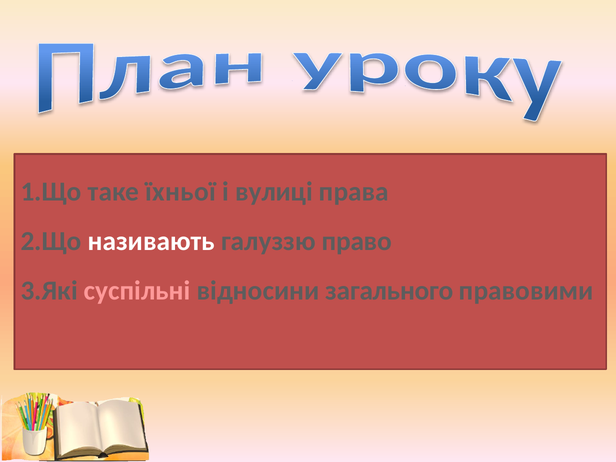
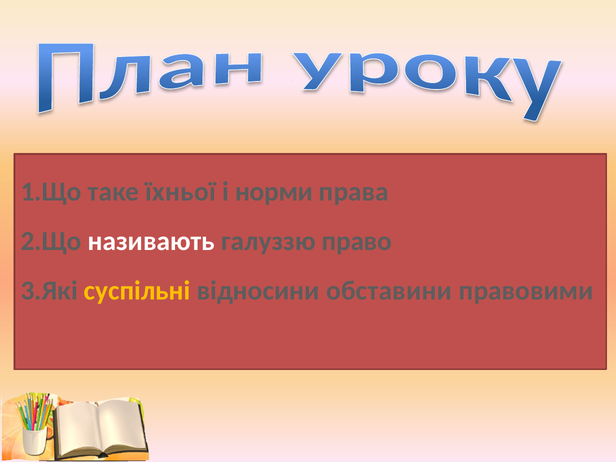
вулиці: вулиці -> норми (274, 192)
суспільні colour: pink -> yellow (137, 291)
загального: загального -> обставини (389, 291)
